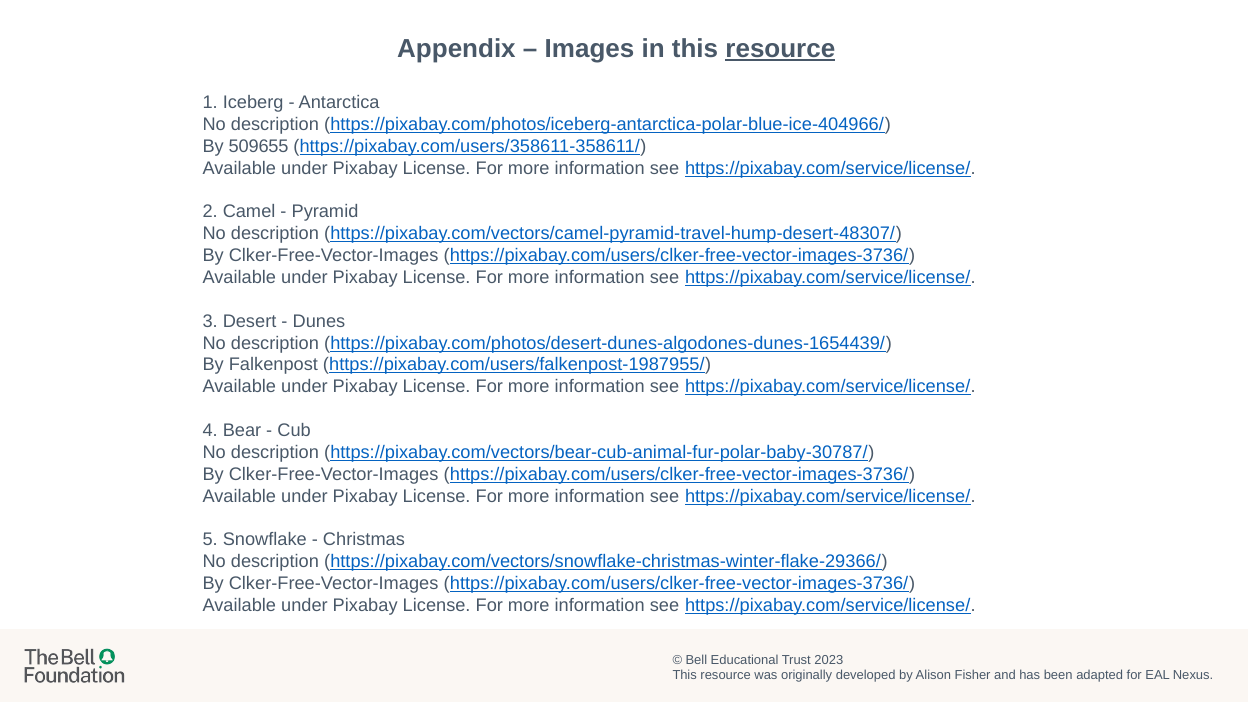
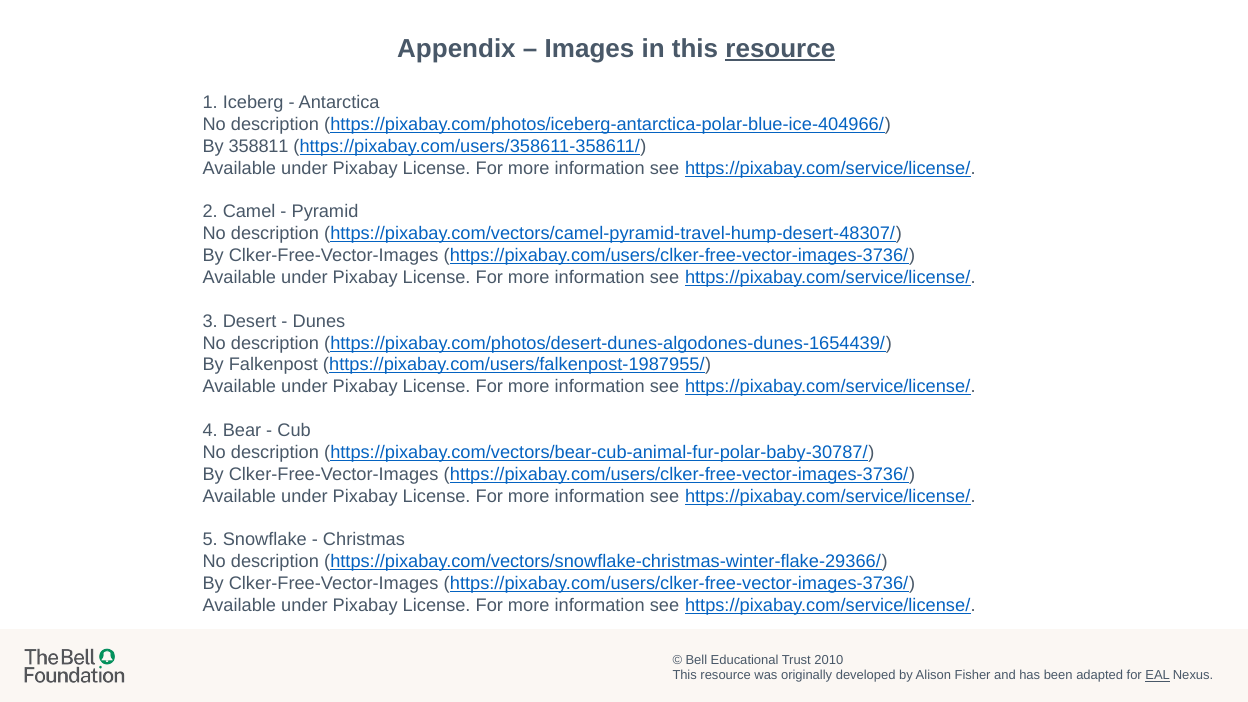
509655: 509655 -> 358811 (259, 146)
2023: 2023 -> 2010 (829, 660)
EAL underline: none -> present (1158, 676)
